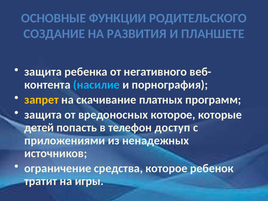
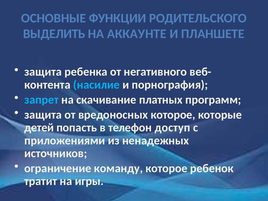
СОЗДАНИЕ: СОЗДАНИЕ -> ВЫДЕЛИТЬ (54, 34)
РАЗВИТИЯ: РАЗВИТИЯ -> АККАУНТЕ (137, 34)
запрет colour: yellow -> light blue (41, 100)
средства: средства -> команду (118, 168)
